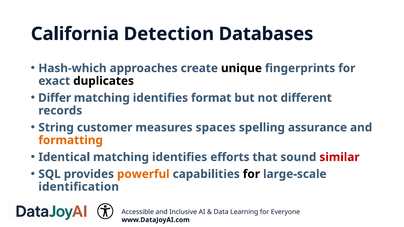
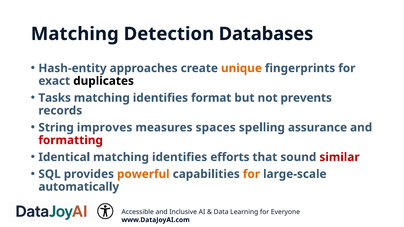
California: California -> Matching (75, 34)
Hash-which: Hash-which -> Hash-entity (72, 68)
unique colour: black -> orange (241, 68)
Differ: Differ -> Tasks (55, 98)
different: different -> prevents (306, 98)
customer: customer -> improves (105, 128)
formatting colour: orange -> red (71, 140)
for colour: black -> orange (251, 174)
identification: identification -> automatically (79, 187)
